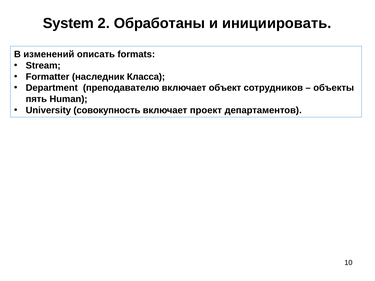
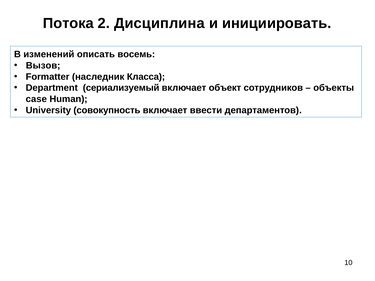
System: System -> Потока (68, 23)
Обработаны: Обработаны -> Дисциплина (159, 23)
formats: formats -> восемь (136, 54)
Stream: Stream -> Вызов (43, 65)
преподавателю: преподавателю -> сериализуемый (121, 88)
пять: пять -> case (36, 99)
проект: проект -> ввести (206, 110)
